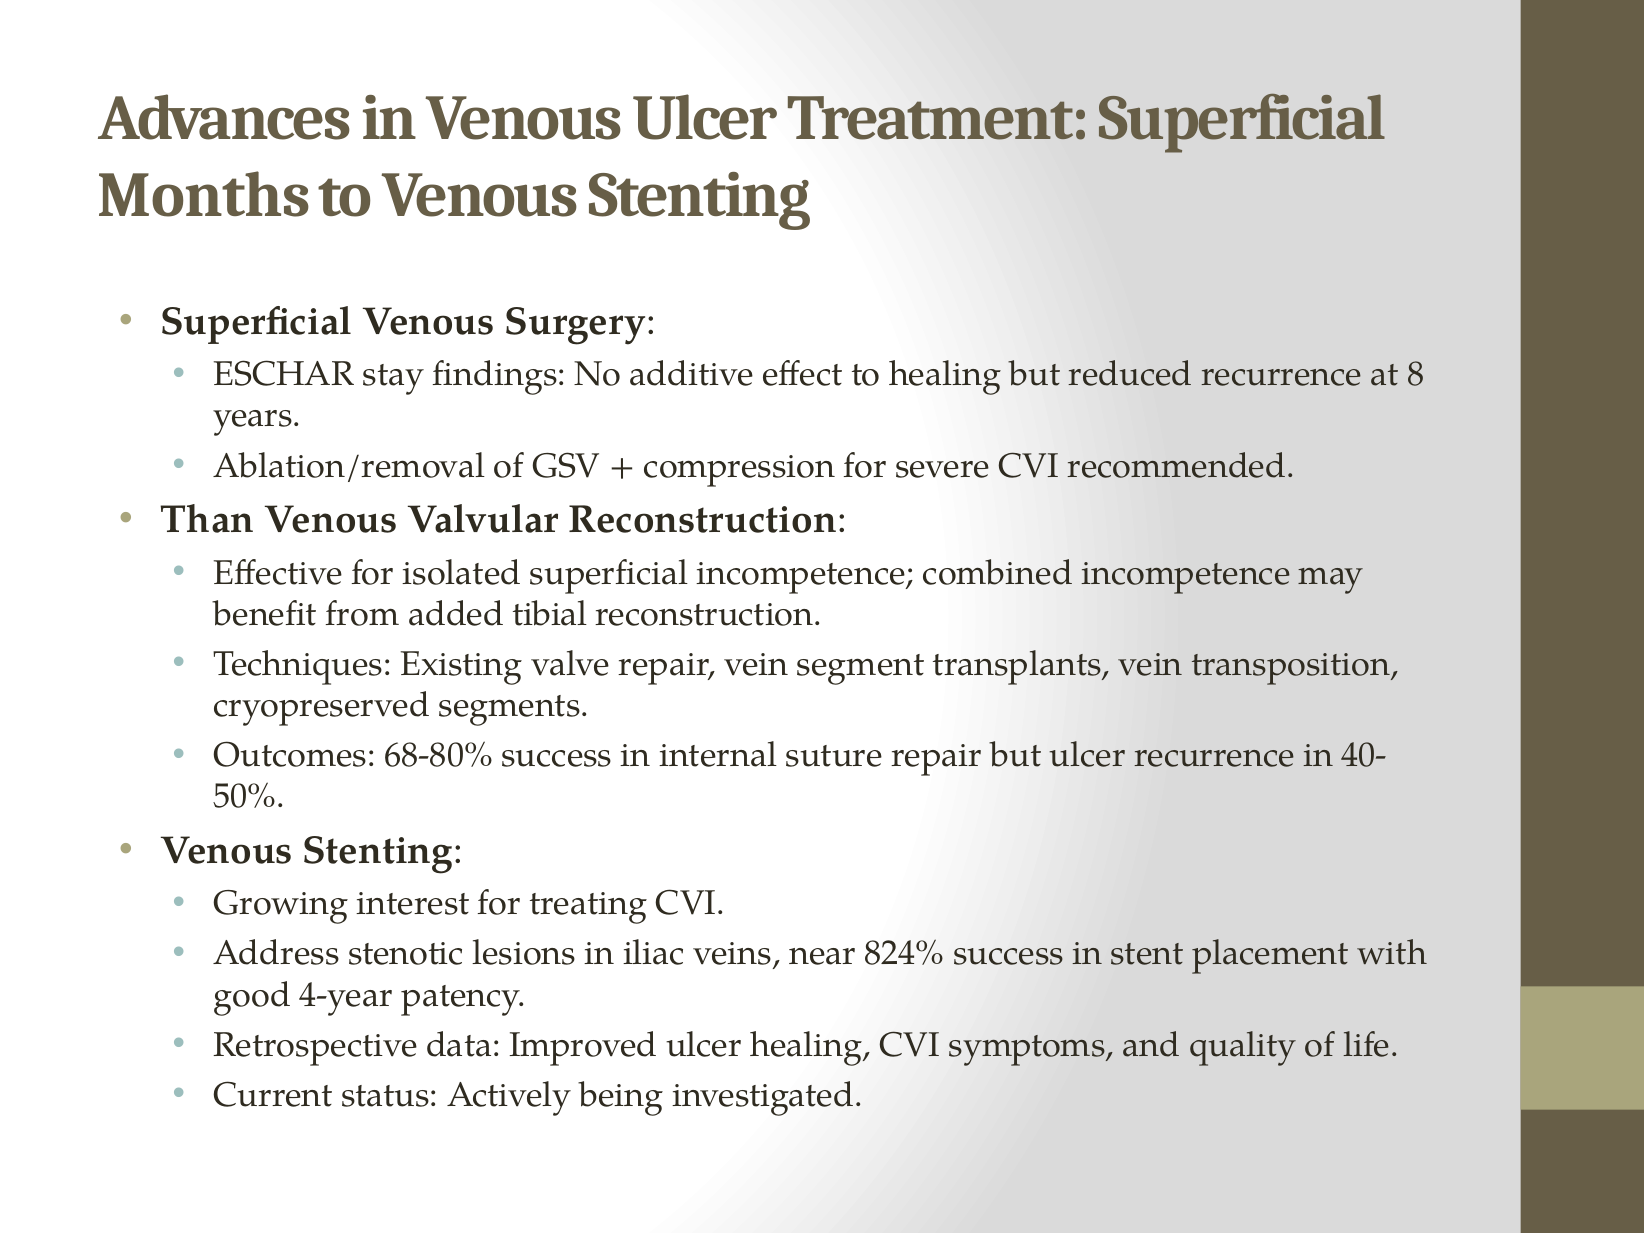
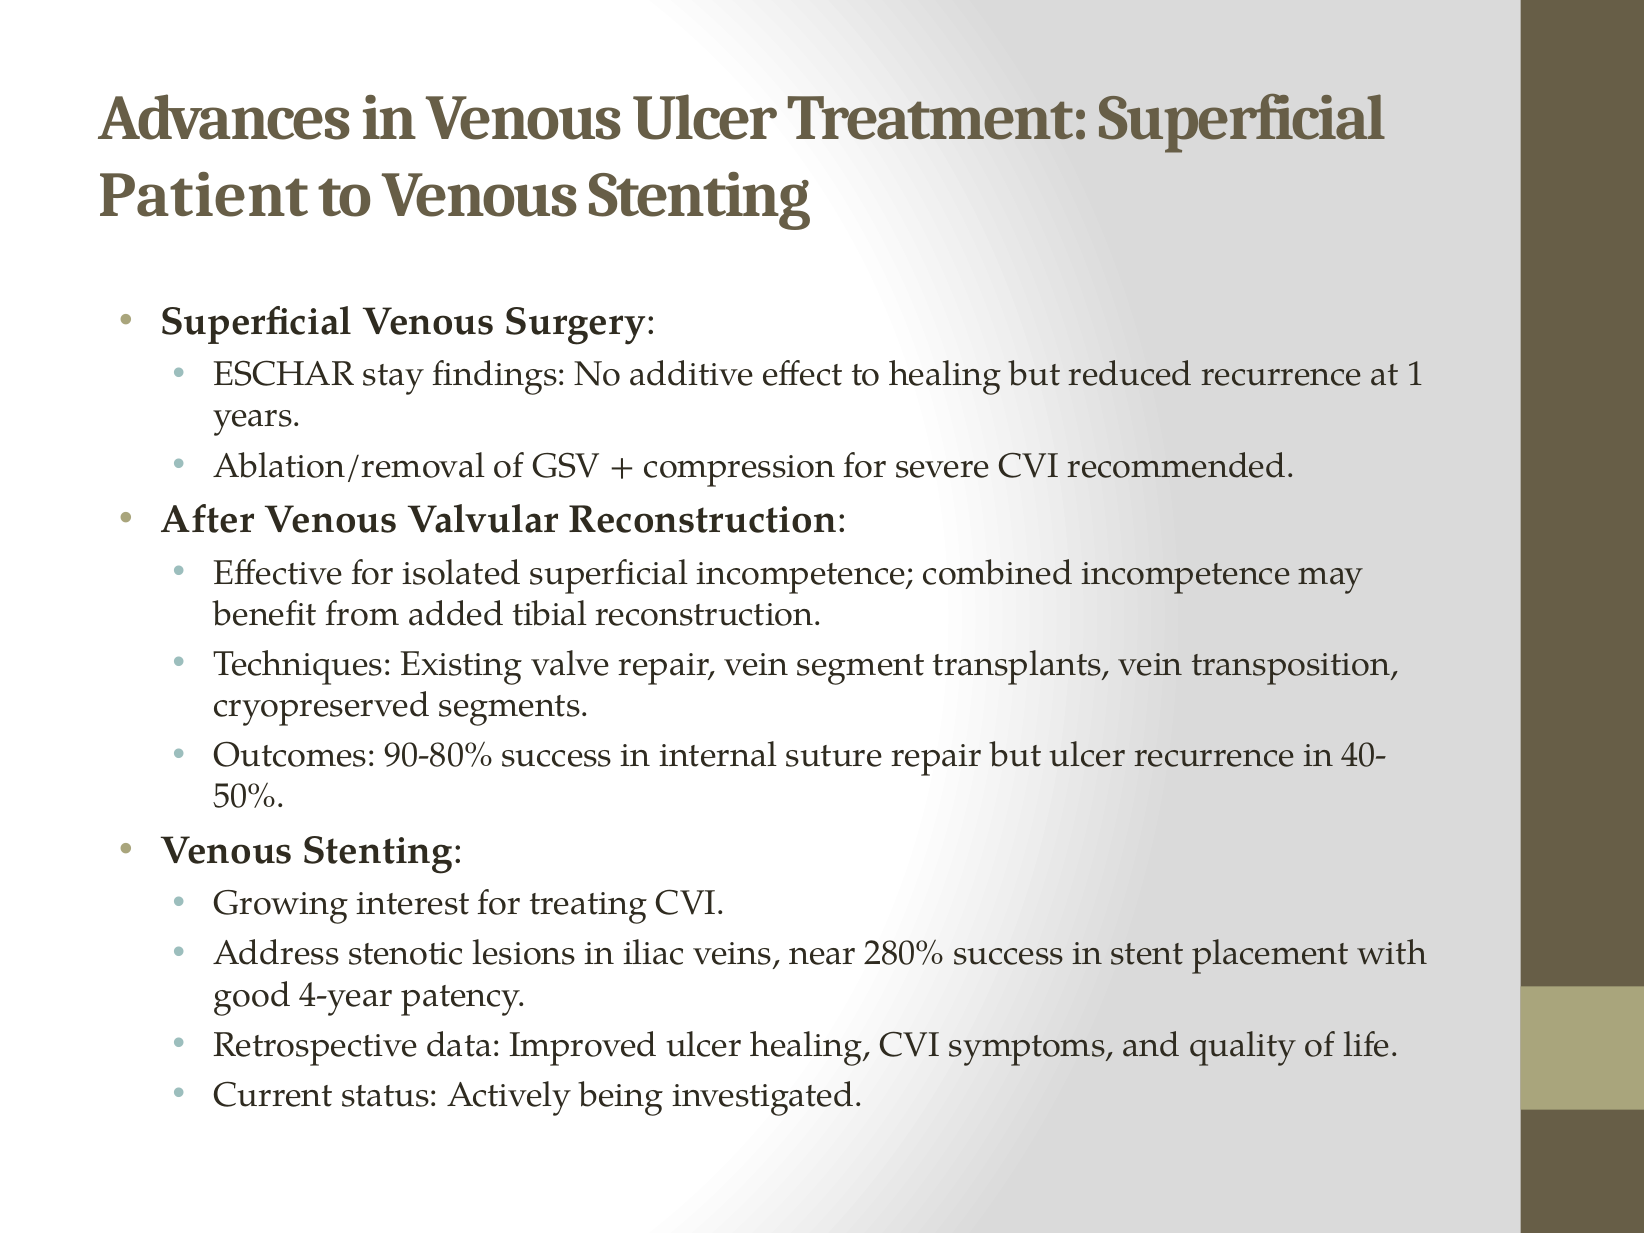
Months: Months -> Patient (204, 195)
8: 8 -> 1 (1416, 375)
Than: Than -> After (208, 520)
68-80%: 68-80% -> 90-80% (439, 755)
824%: 824% -> 280% (905, 954)
